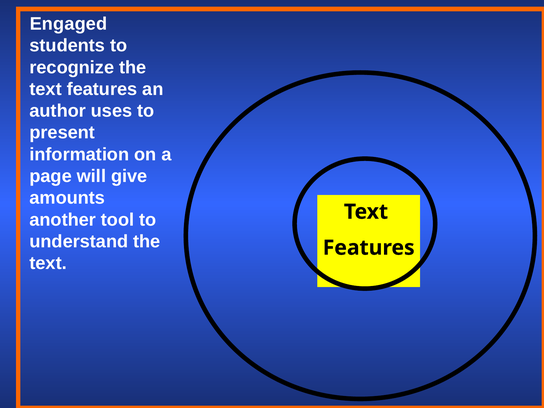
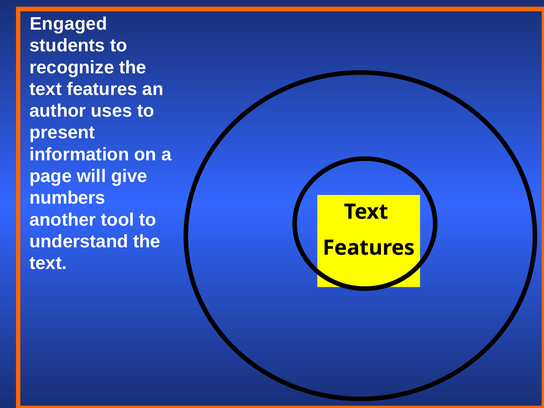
amounts: amounts -> numbers (67, 198)
